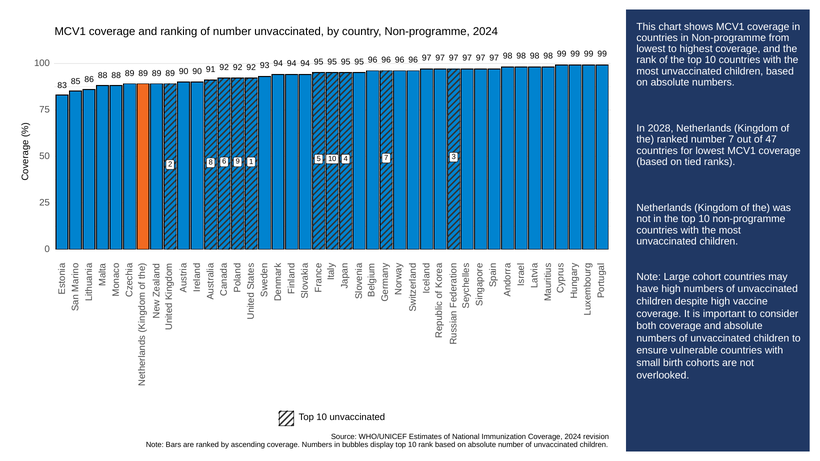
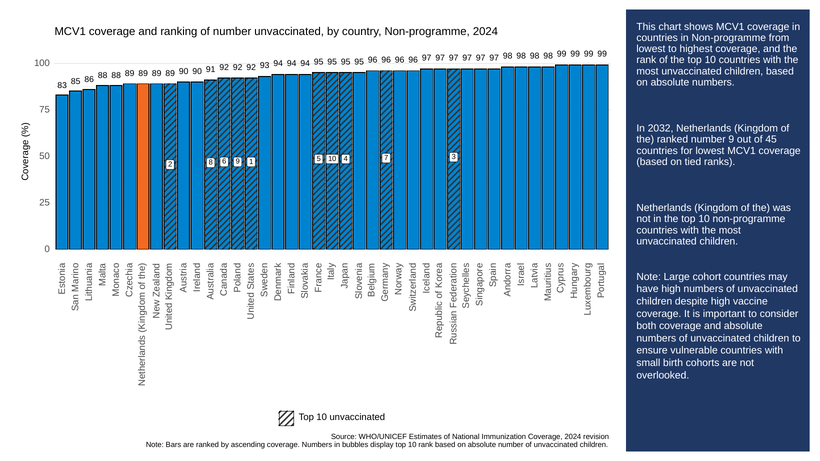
2028: 2028 -> 2032 (661, 129)
number 7: 7 -> 9 (731, 140)
47: 47 -> 45 (771, 140)
